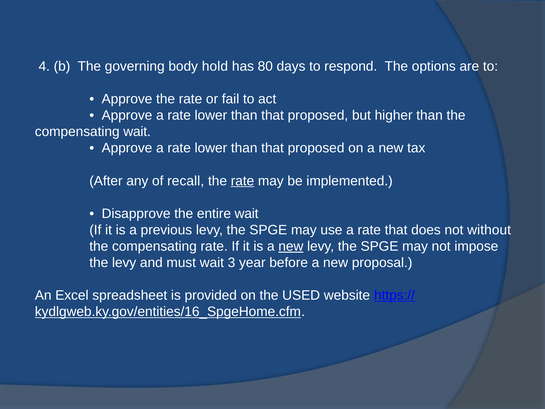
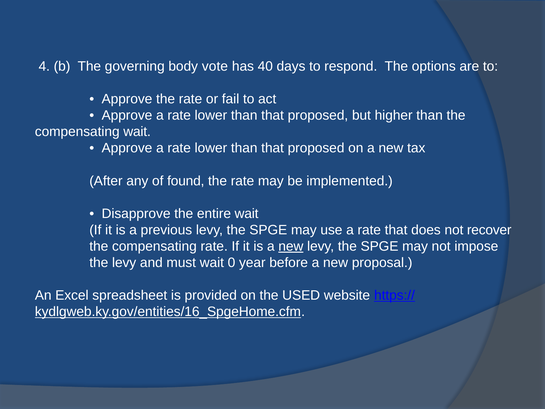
hold: hold -> vote (215, 66)
80: 80 -> 40 (265, 66)
recall: recall -> found (186, 181)
rate underline: present -> none (242, 181)
without: without -> recover (489, 230)
3: 3 -> 0 (232, 262)
